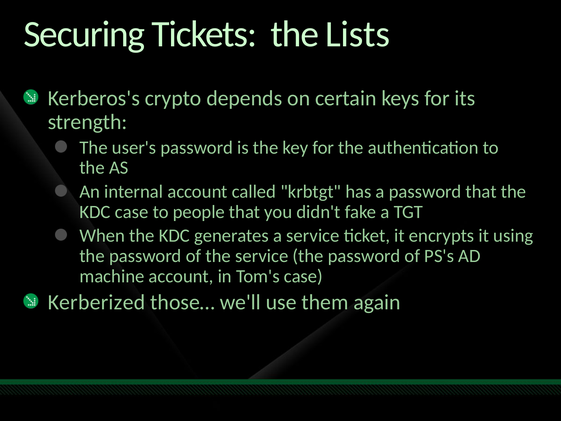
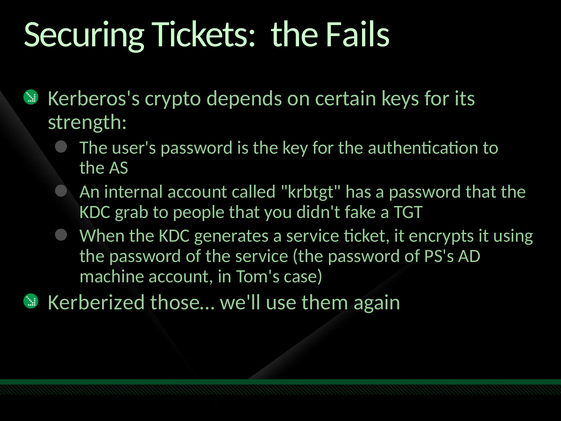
Lists: Lists -> Fails (358, 34)
KDC case: case -> grab (132, 212)
